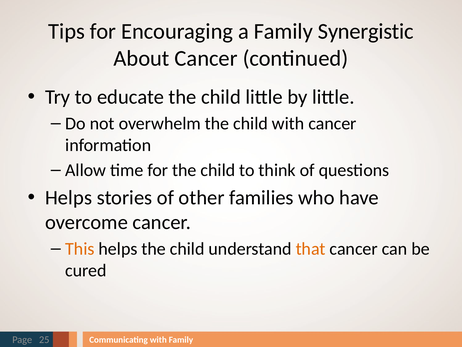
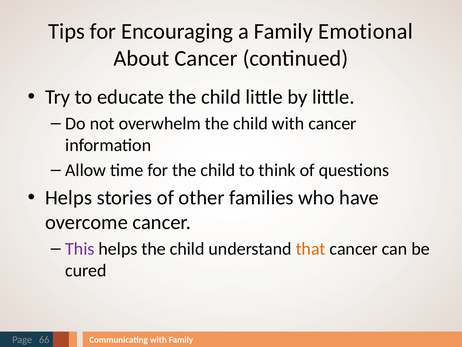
Synergistic: Synergistic -> Emotional (366, 31)
This colour: orange -> purple (80, 249)
25: 25 -> 66 (44, 339)
